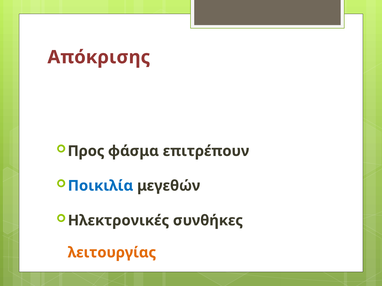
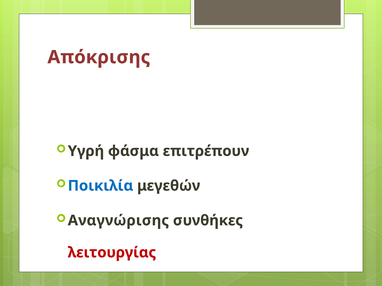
Προς: Προς -> Υγρή (86, 151)
Ηλεκτρονικές: Ηλεκτρονικές -> Αναγνώρισης (118, 221)
λειτουργίας colour: orange -> red (112, 253)
